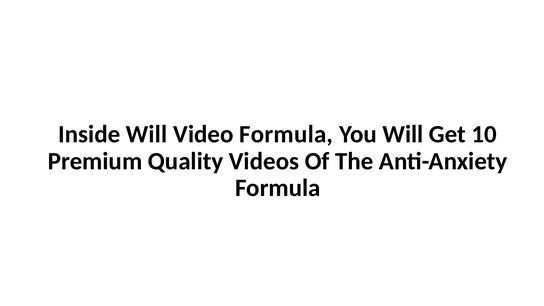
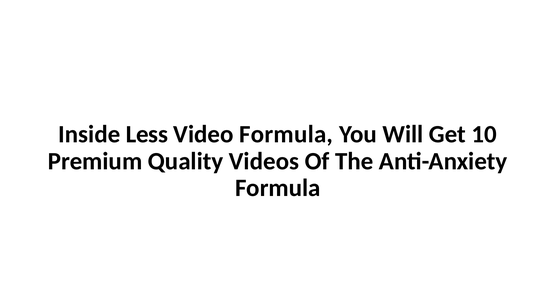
Inside Will: Will -> Less (147, 134)
